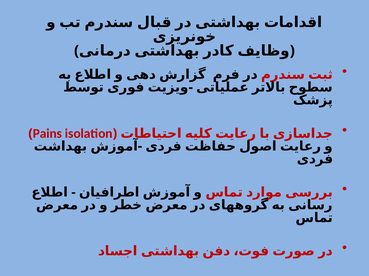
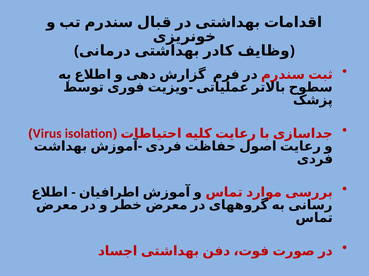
Pains: Pains -> Virus (47, 134)
